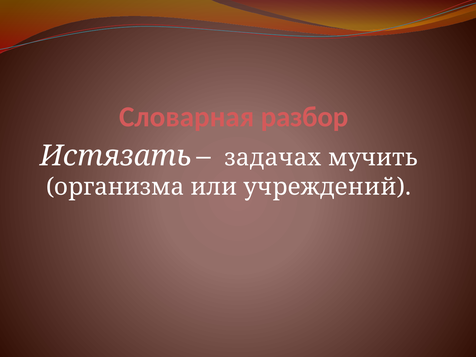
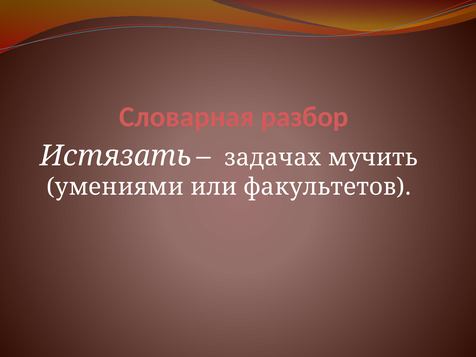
организма: организма -> умениями (115, 187)
учреждений: учреждений -> факультетов (327, 187)
